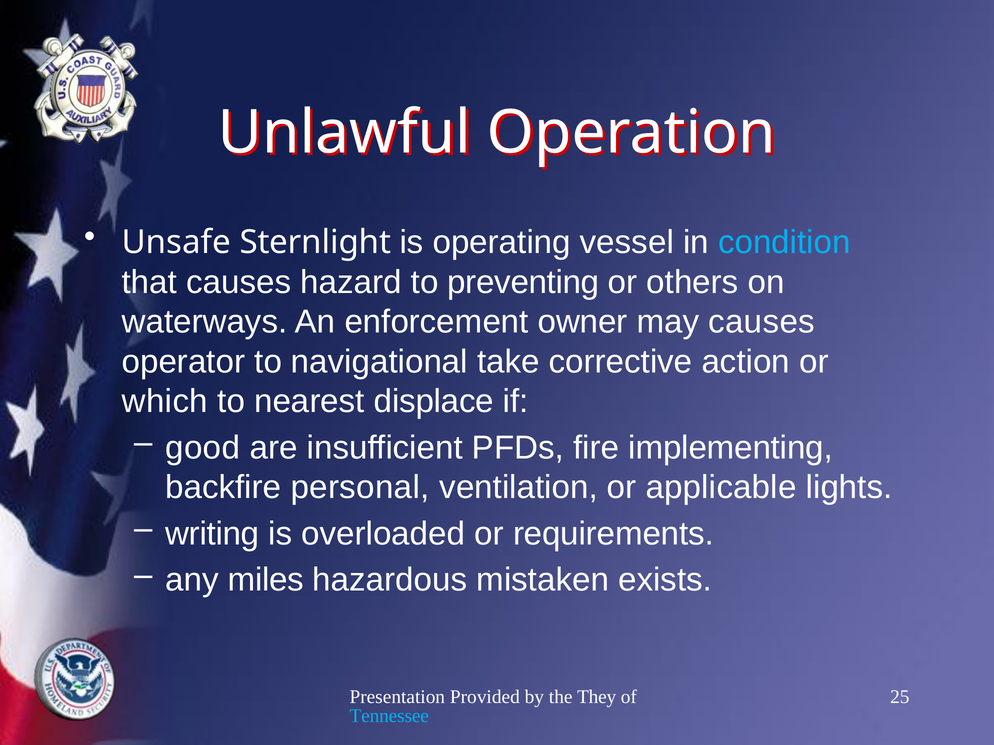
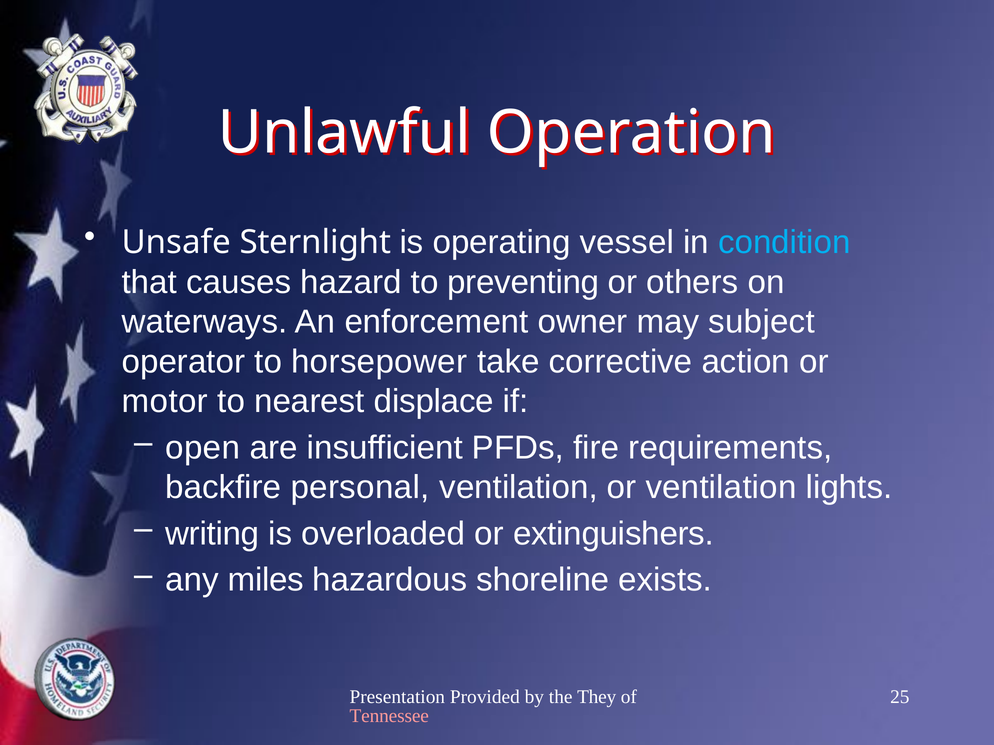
may causes: causes -> subject (762, 322)
navigational: navigational -> horsepower (379, 362)
which: which -> motor (165, 402)
good: good -> open (203, 448)
implementing: implementing -> requirements (730, 448)
or applicable: applicable -> ventilation (721, 488)
requirements: requirements -> extinguishers (613, 534)
mistaken: mistaken -> shoreline (543, 580)
Tennessee colour: light blue -> pink (389, 717)
